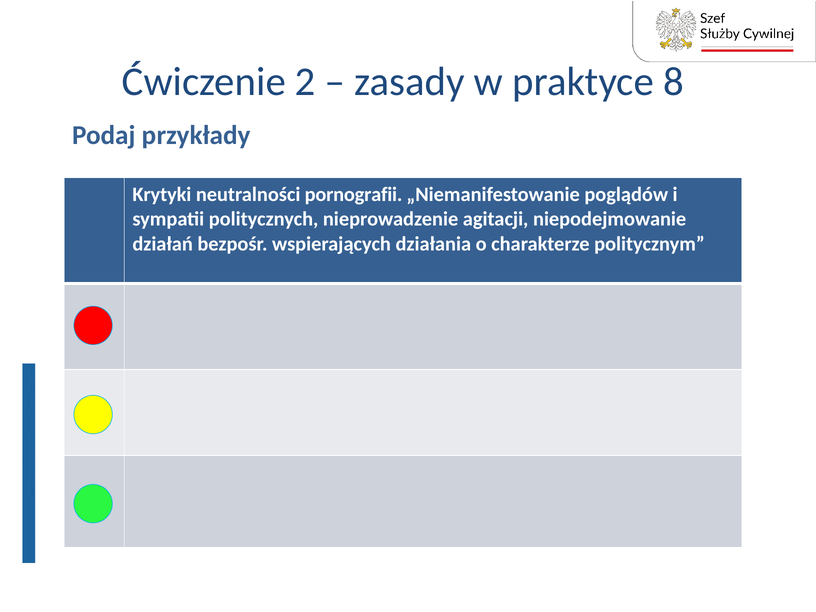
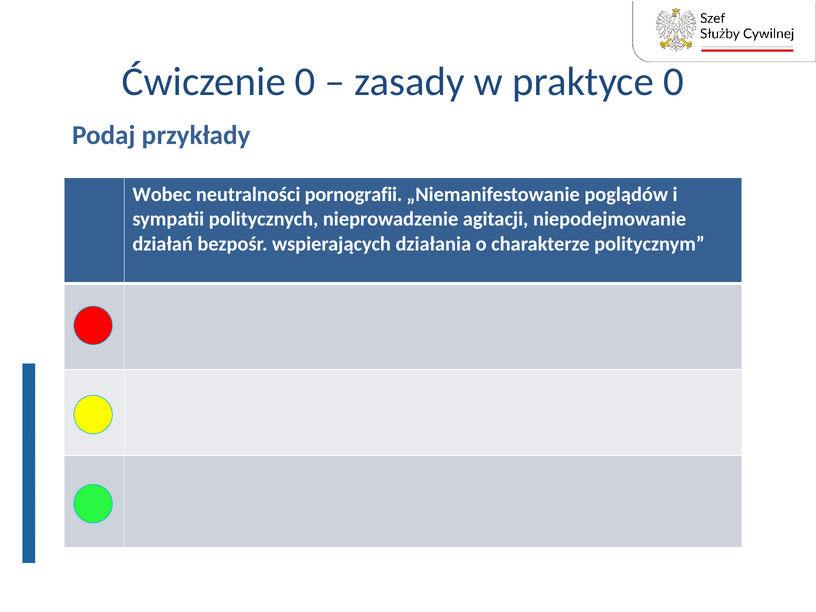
Ćwiczenie 2: 2 -> 0 (305, 82)
praktyce 8: 8 -> 0 (674, 82)
Krytyki: Krytyki -> Wobec (162, 194)
